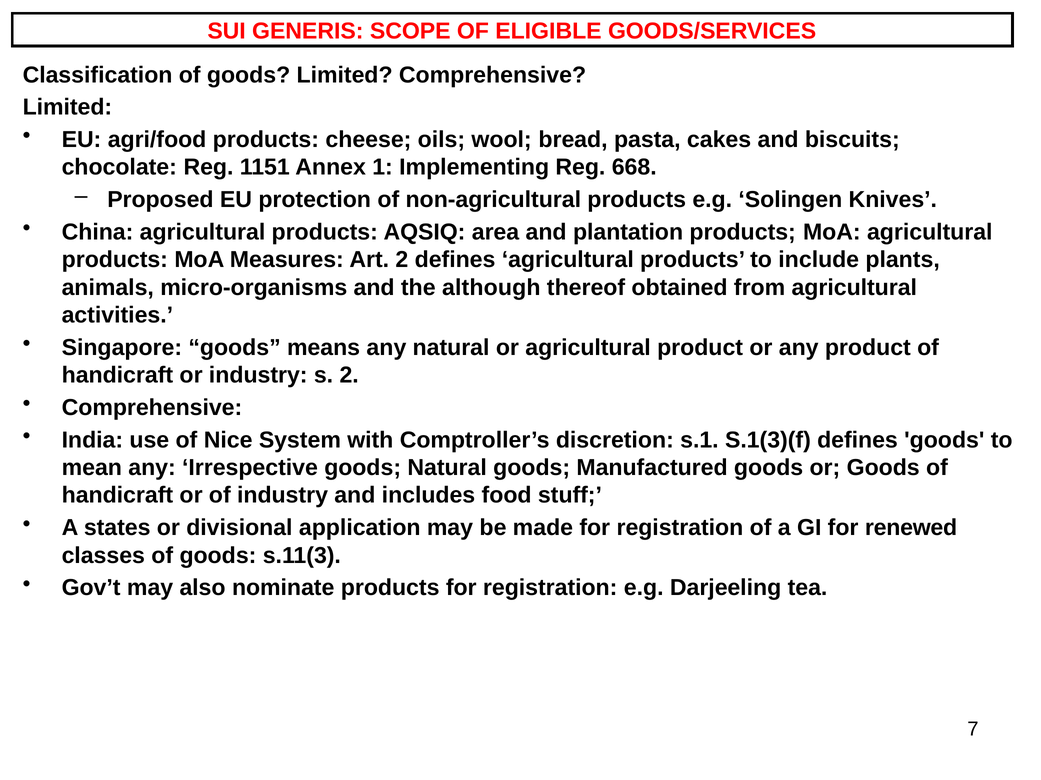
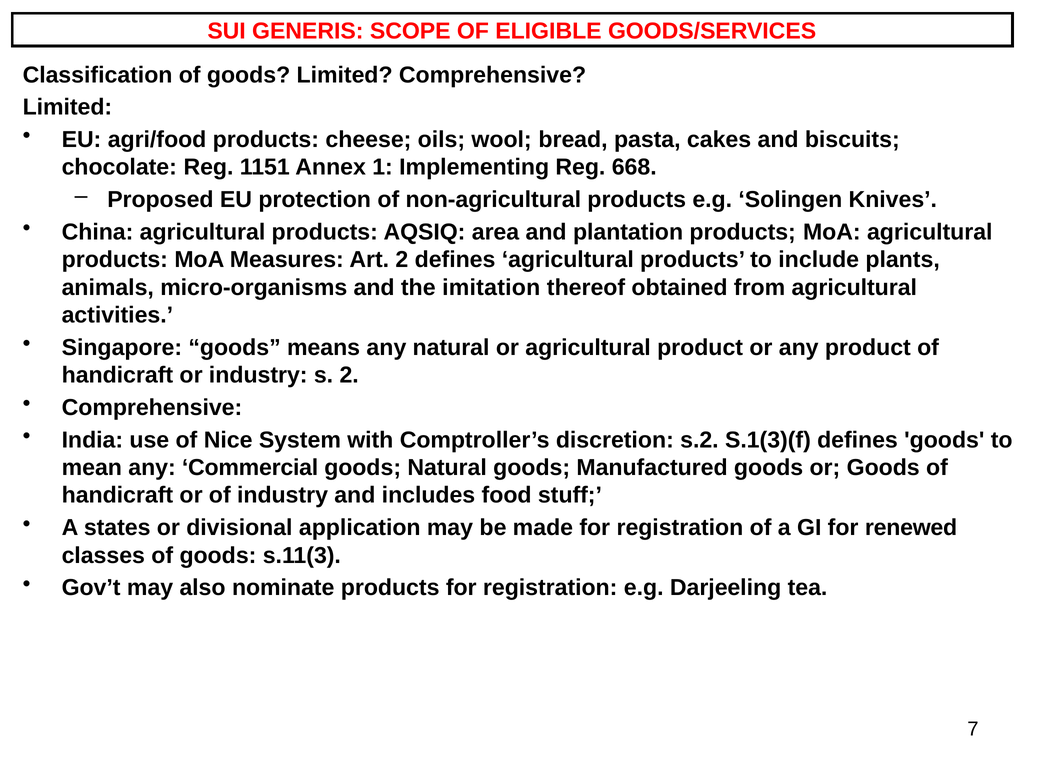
although: although -> imitation (491, 288)
s.1: s.1 -> s.2 (699, 440)
Irrespective: Irrespective -> Commercial (250, 468)
